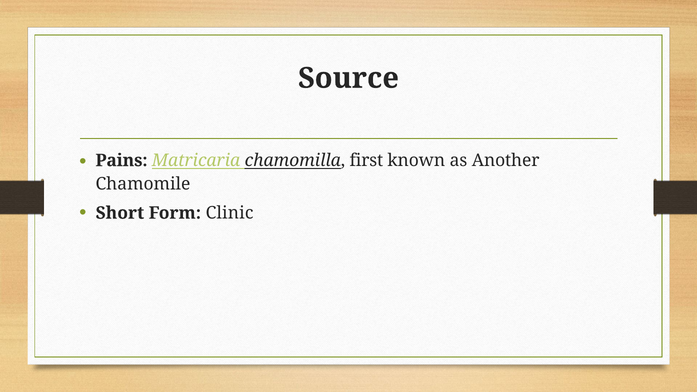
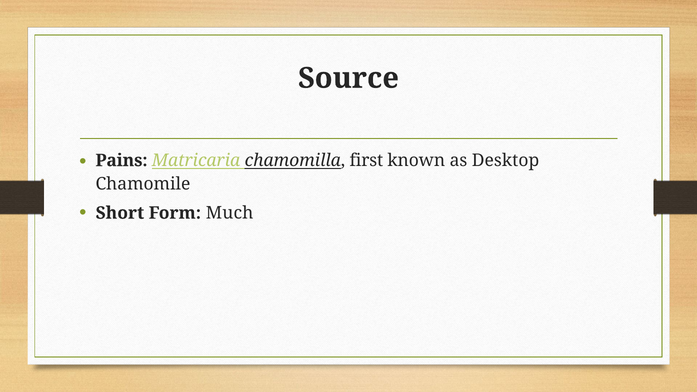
Another: Another -> Desktop (506, 160)
Clinic: Clinic -> Much (230, 213)
